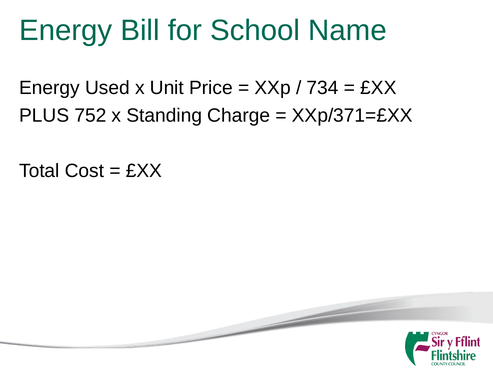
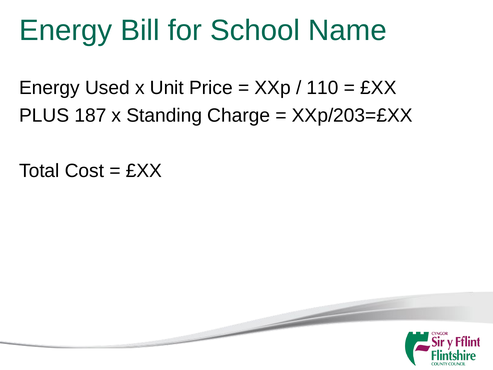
734: 734 -> 110 (323, 88)
752: 752 -> 187 (90, 115)
XXp/371=£XX: XXp/371=£XX -> XXp/203=£XX (352, 115)
